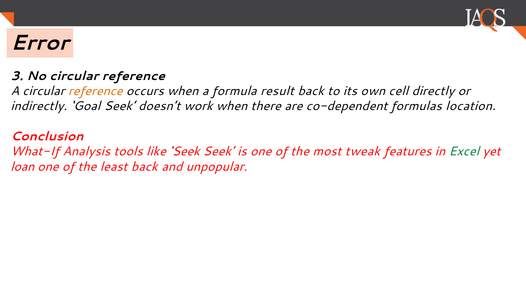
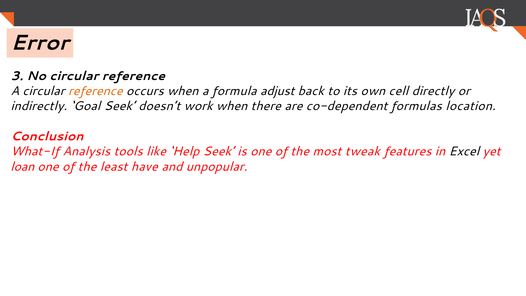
result: result -> adjust (277, 91)
like Seek: Seek -> Help (185, 151)
Excel colour: green -> black (464, 151)
least back: back -> have (144, 167)
